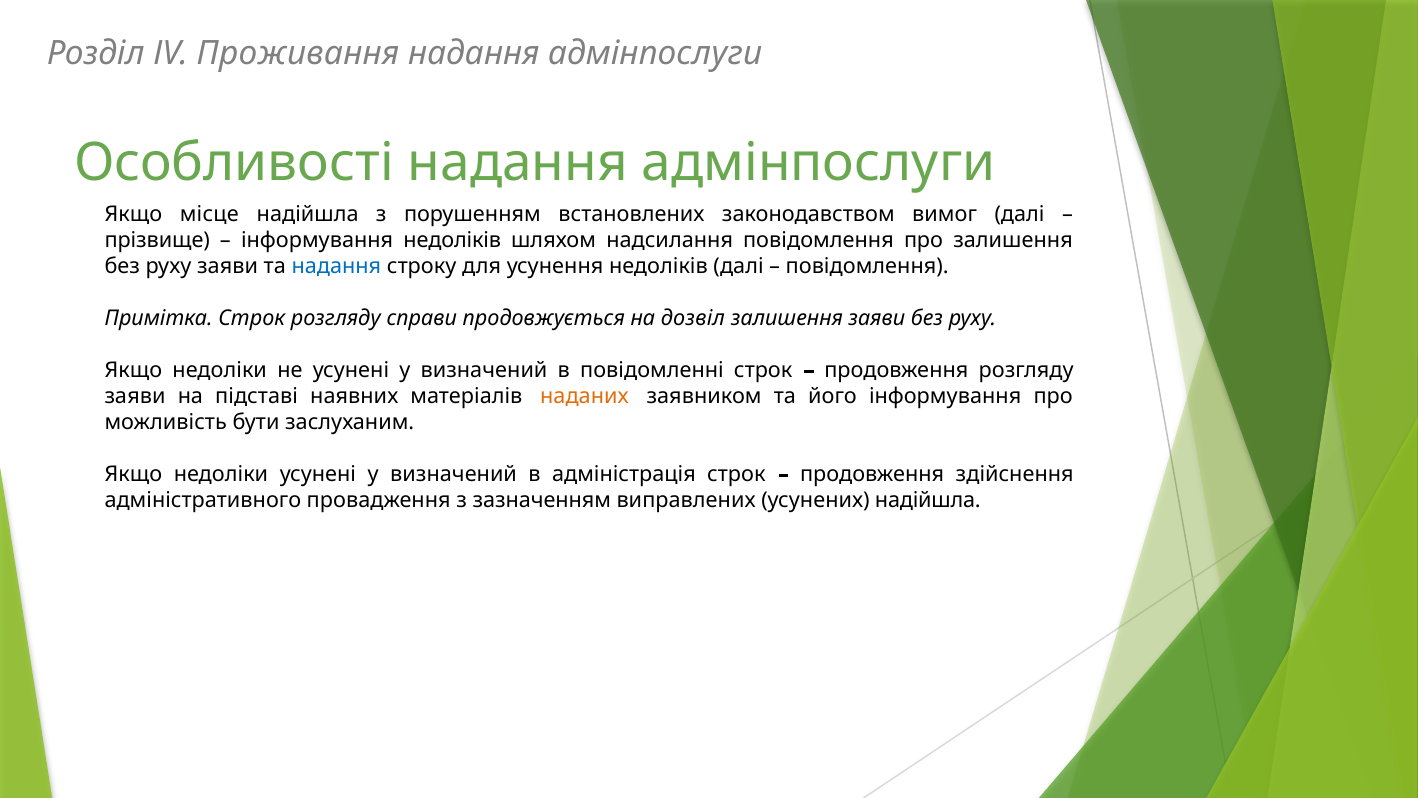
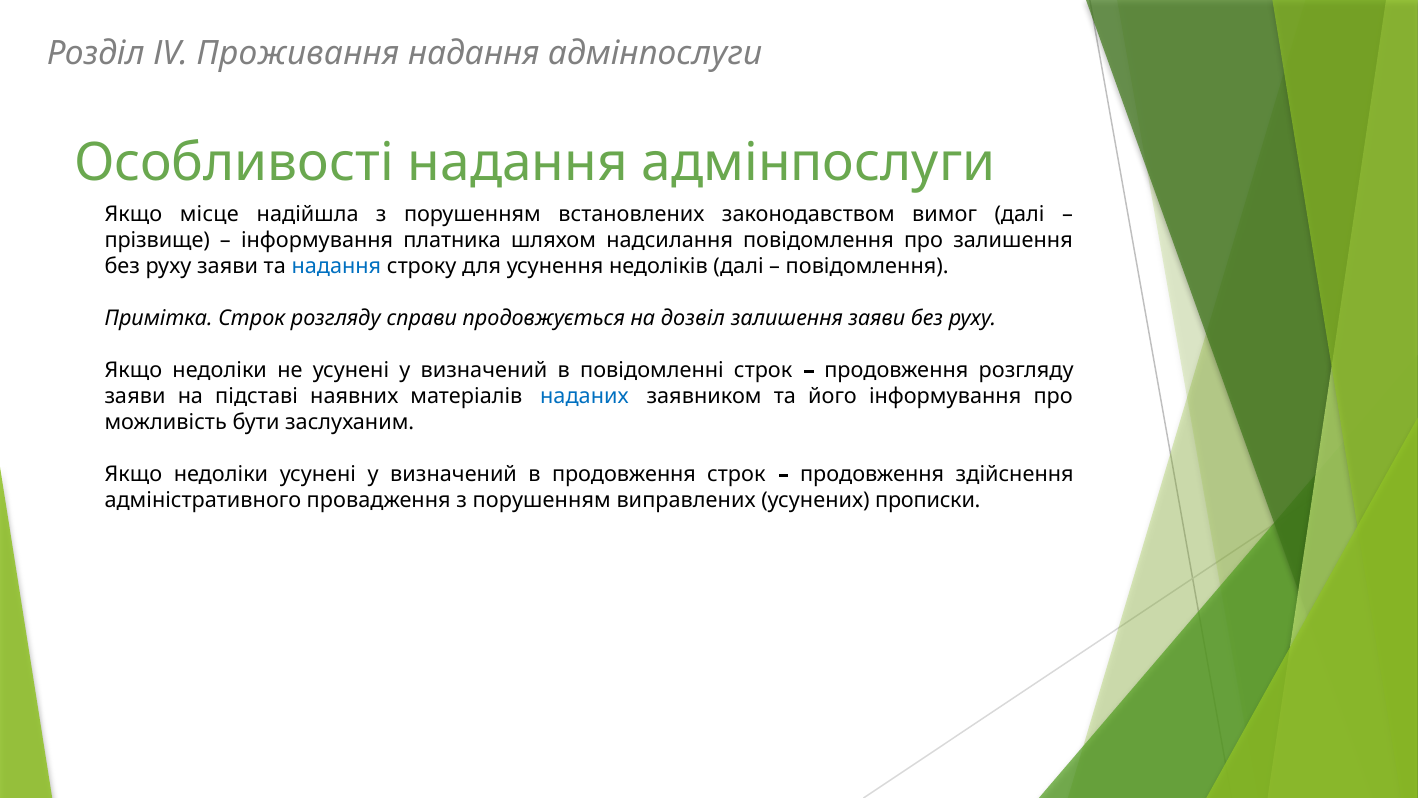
інформування недоліків: недоліків -> платника (452, 240)
наданих colour: orange -> blue (584, 396)
в адміністрація: адміністрація -> продовження (624, 474)
провадження з зазначенням: зазначенням -> порушенням (542, 500)
усунених надійшла: надійшла -> прописки (928, 500)
